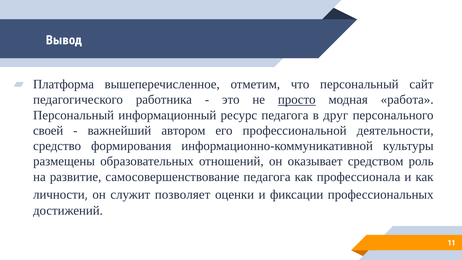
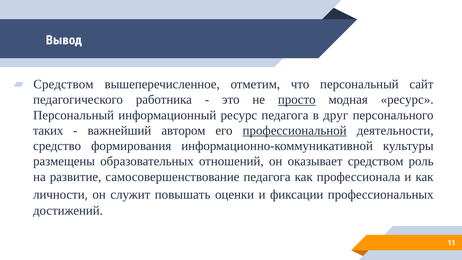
Платформа: Платформа -> Средством (63, 84)
модная работа: работа -> ресурс (407, 100)
своей: своей -> таких (48, 130)
профессиональной underline: none -> present (295, 130)
позволяет: позволяет -> повышать (183, 195)
